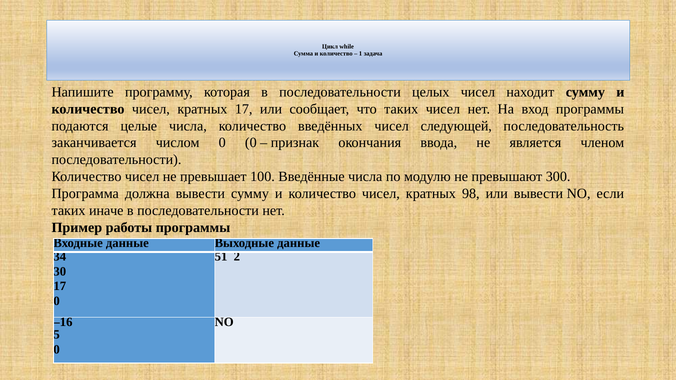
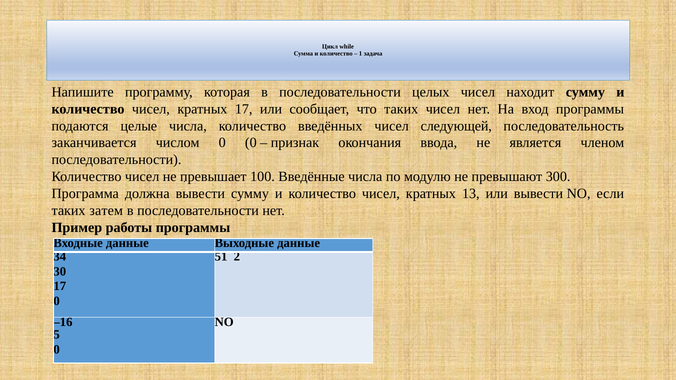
98: 98 -> 13 (471, 194)
иначе: иначе -> затем (106, 211)
